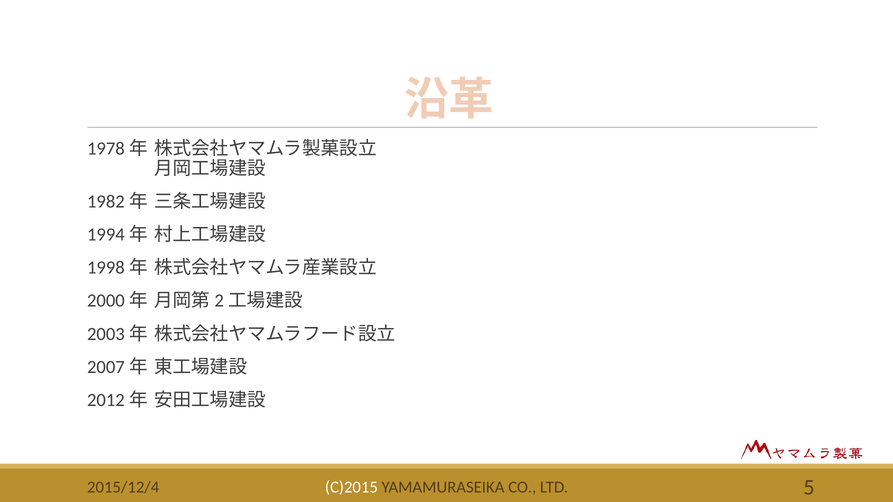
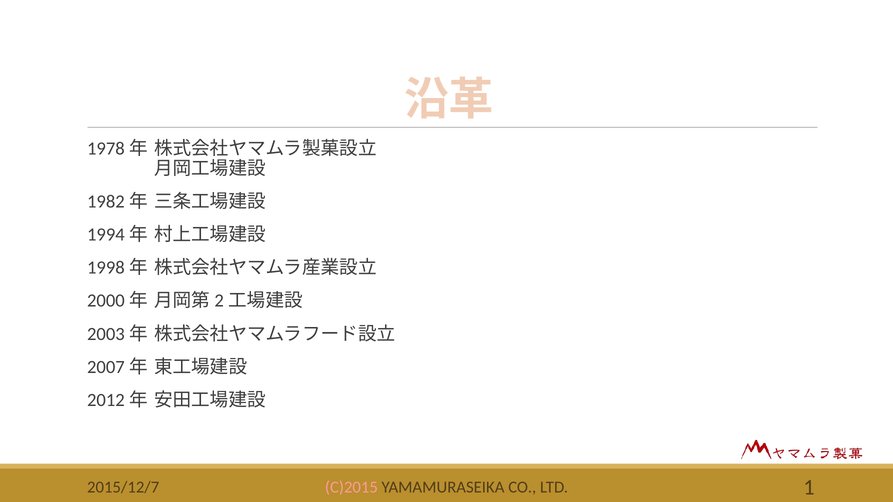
C)2015 colour: white -> pink (351, 488)
5: 5 -> 1 (809, 488)
2015/12/4: 2015/12/4 -> 2015/12/7 (123, 488)
